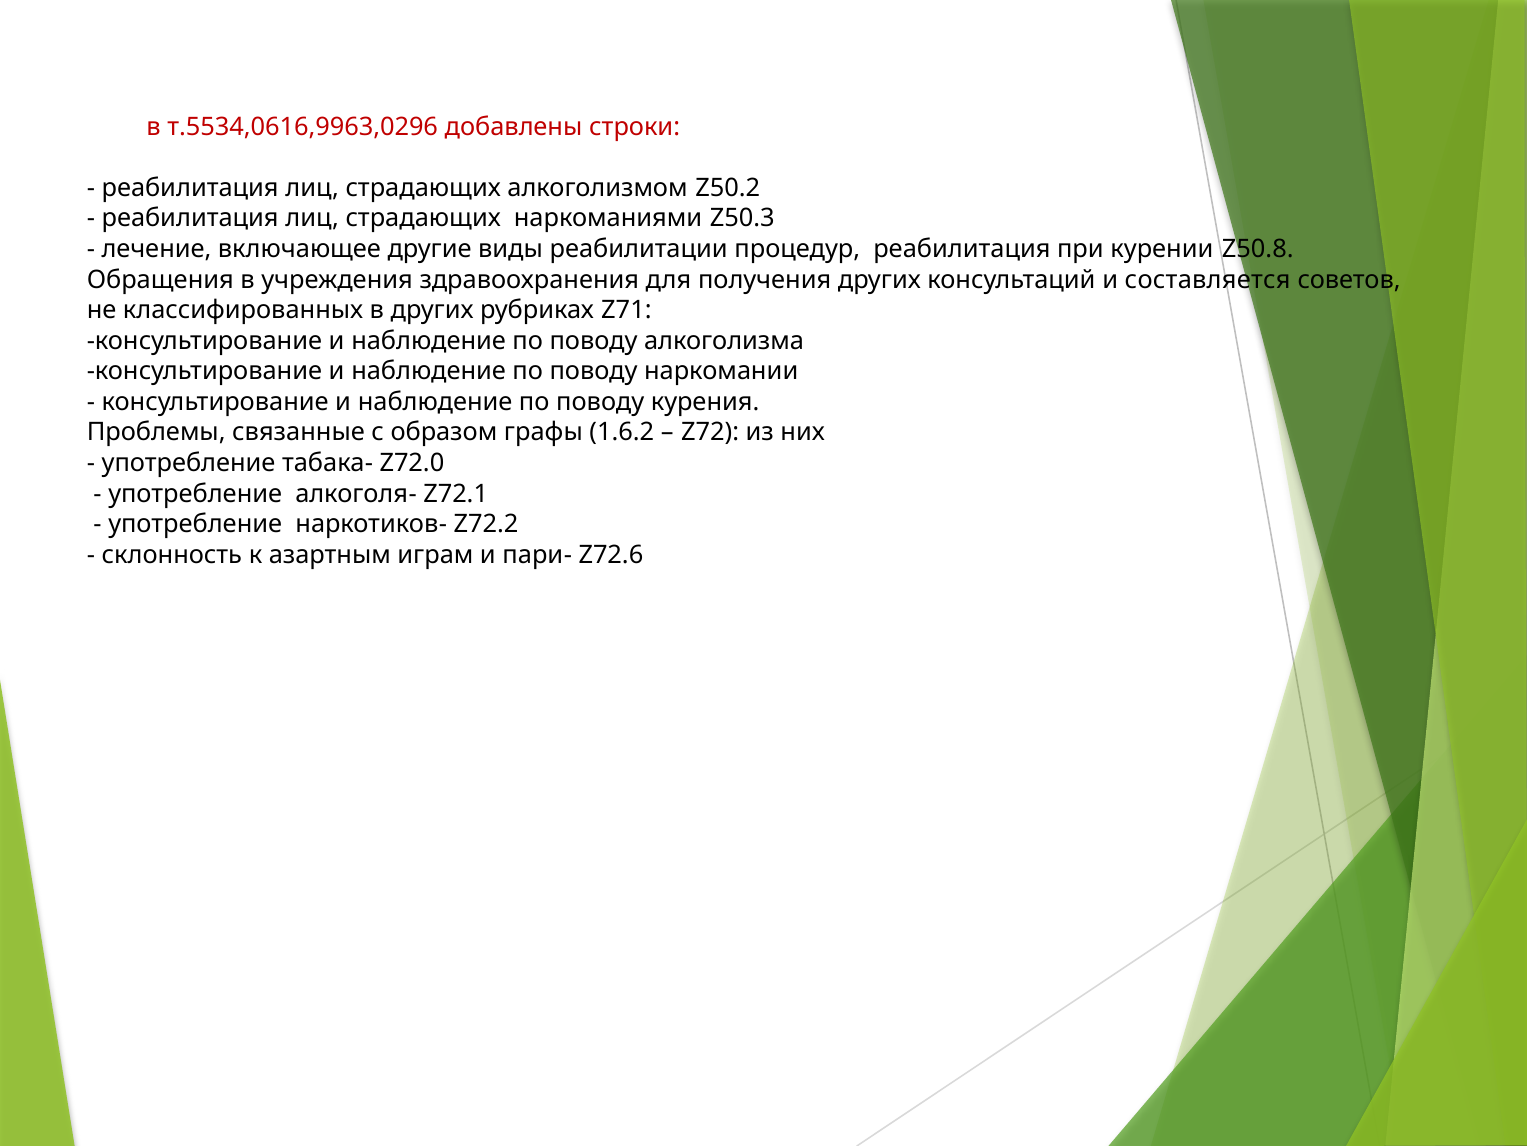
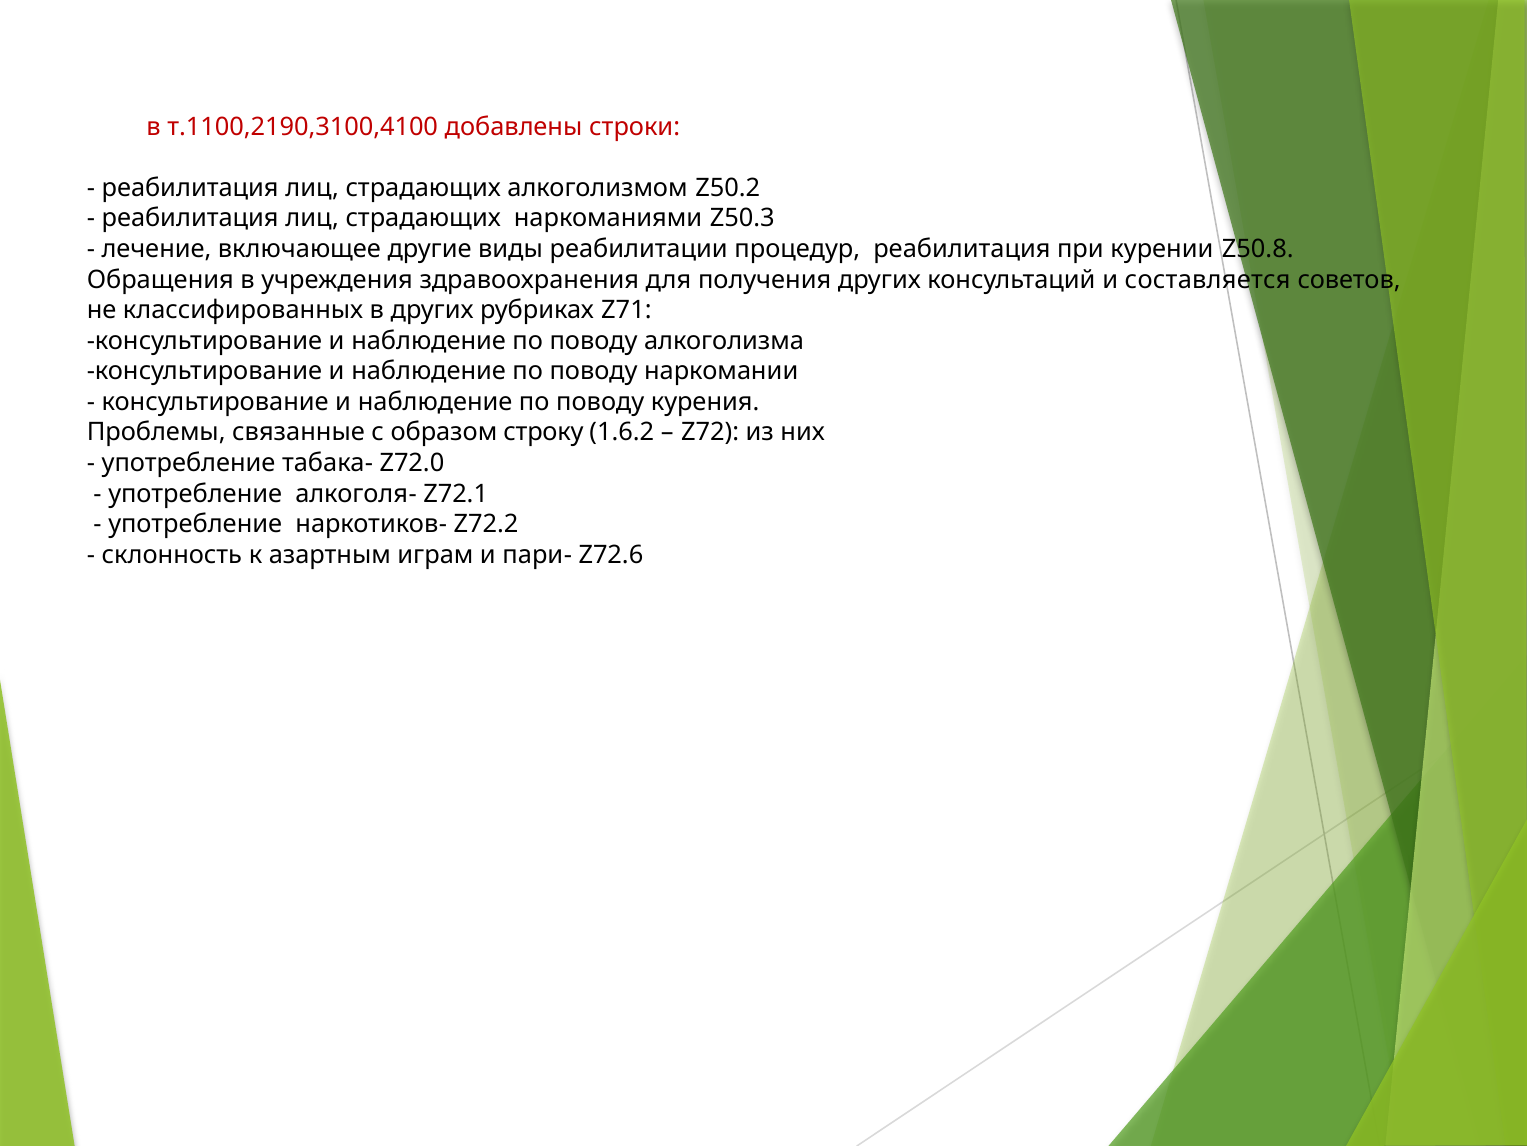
т.5534,0616,9963,0296: т.5534,0616,9963,0296 -> т.1100,2190,3100,4100 (303, 127)
графы: графы -> строку (543, 432)
